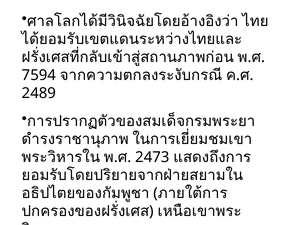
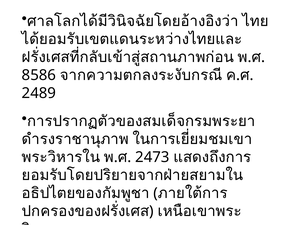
7594: 7594 -> 8586 (39, 75)
